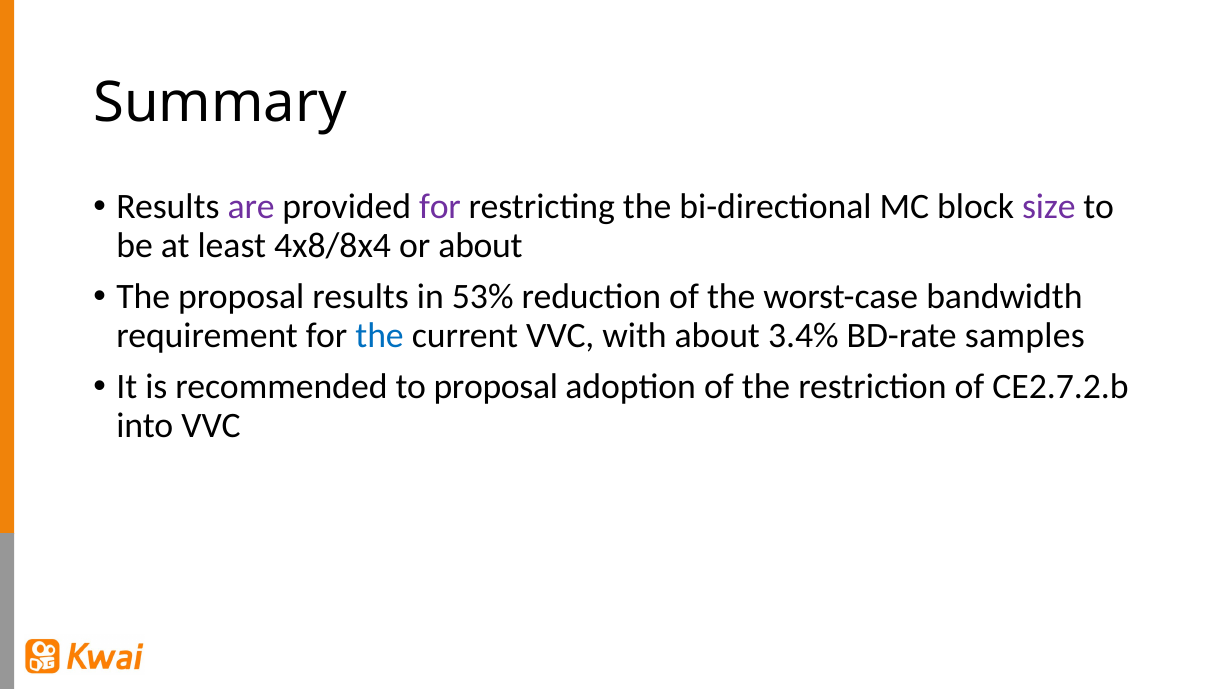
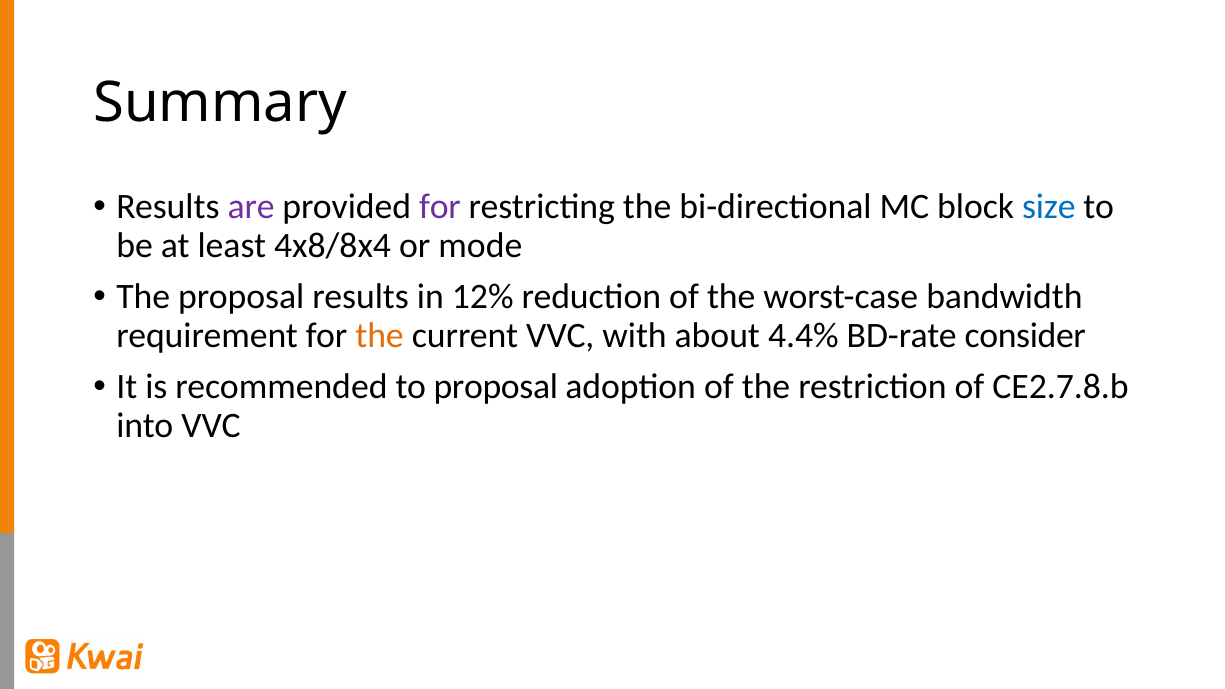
size colour: purple -> blue (1049, 207)
or about: about -> mode (480, 246)
53%: 53% -> 12% (483, 297)
the colour: blue -> orange (380, 336)
3.4%: 3.4% -> 4.4% (803, 336)
samples: samples -> consider (1025, 336)
CE2.7.2.b: CE2.7.2.b -> CE2.7.8.b (1061, 387)
